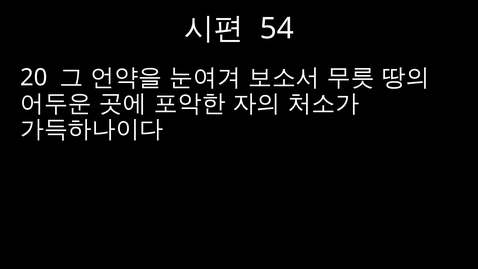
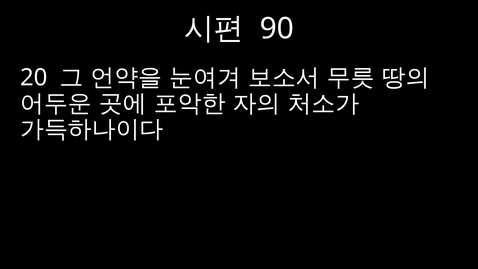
54: 54 -> 90 (277, 29)
